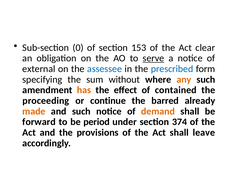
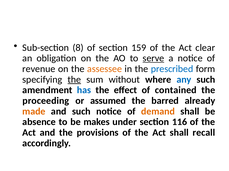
0: 0 -> 8 (78, 48)
153: 153 -> 159 (139, 48)
external: external -> revenue (39, 69)
assessee colour: blue -> orange (105, 69)
the underline: none -> present (74, 80)
any colour: orange -> blue (184, 80)
has colour: orange -> blue (84, 90)
continue: continue -> assumed (108, 101)
forward: forward -> absence (39, 122)
period: period -> makes (97, 122)
374: 374 -> 116 (180, 122)
leave: leave -> recall (204, 133)
